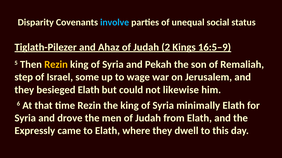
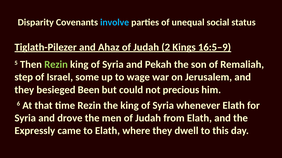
Rezin colour: yellow -> light green (56, 65)
besieged Elath: Elath -> Been (89, 90)
likewise: likewise -> precious (181, 90)
minimally: minimally -> whenever (198, 106)
